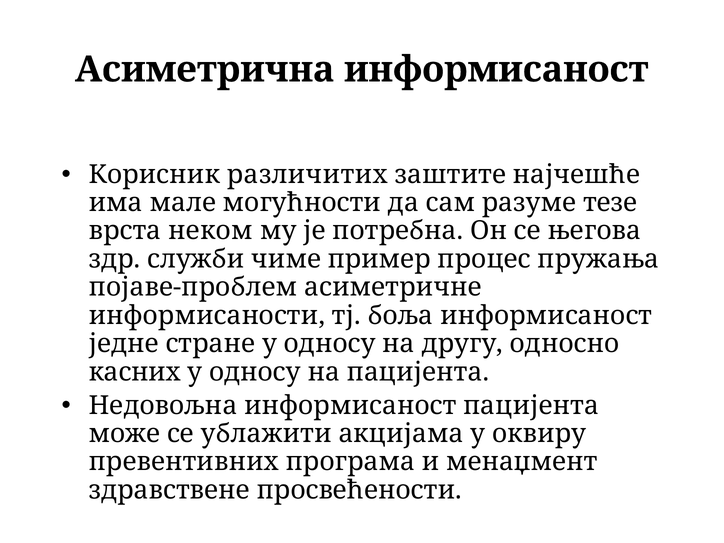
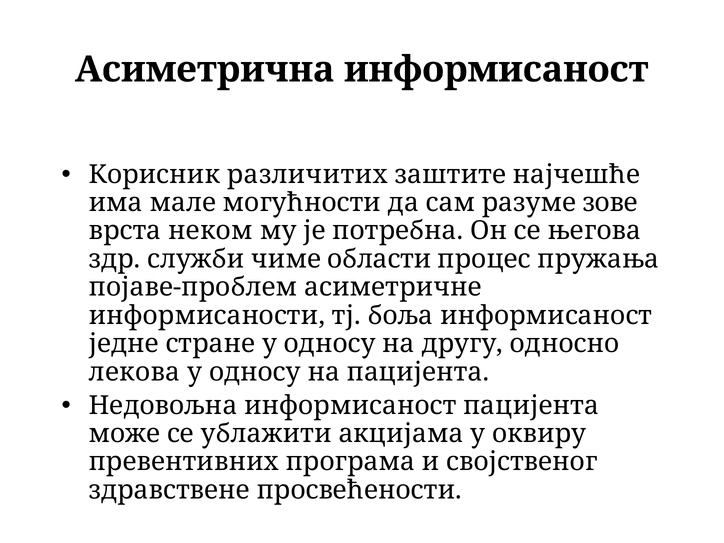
тезе: тезе -> зове (610, 203)
пример: пример -> области (379, 259)
касних: касних -> лекова (135, 372)
менаџмент: менаџмент -> својственог (522, 462)
